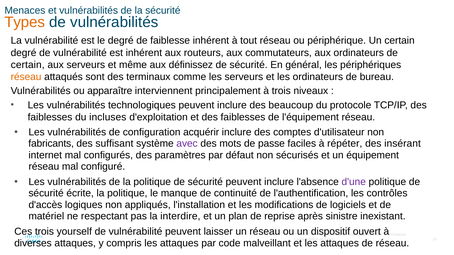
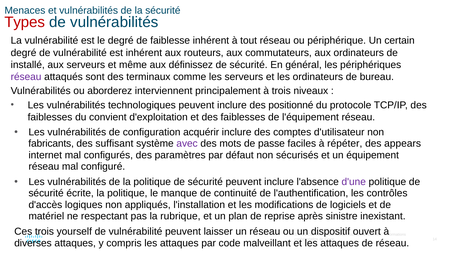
Types colour: orange -> red (25, 22)
certain: certain -> installé (28, 65)
réseau colour: orange -> purple (26, 77)
apparaître: apparaître -> aborderez (110, 91)
beaucoup: beaucoup -> positionné (291, 105)
incluses: incluses -> convient (108, 117)
insérant: insérant -> appears (403, 144)
interdire: interdire -> rubrique (180, 217)
